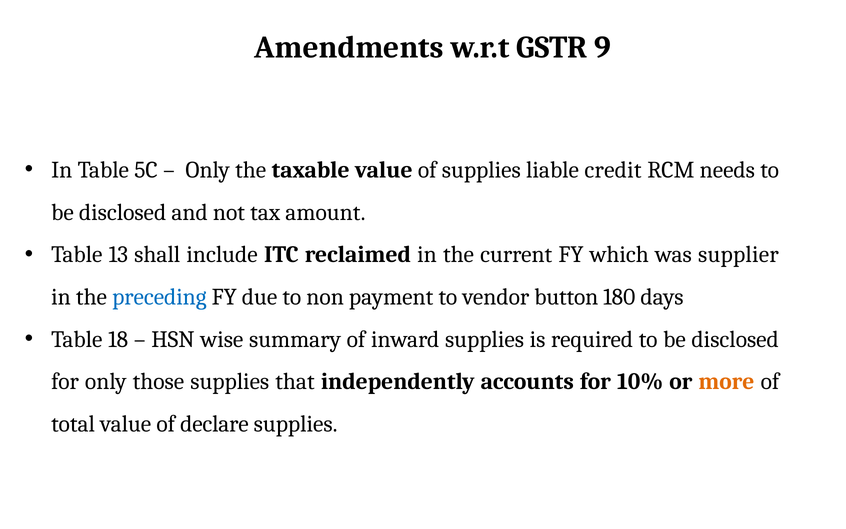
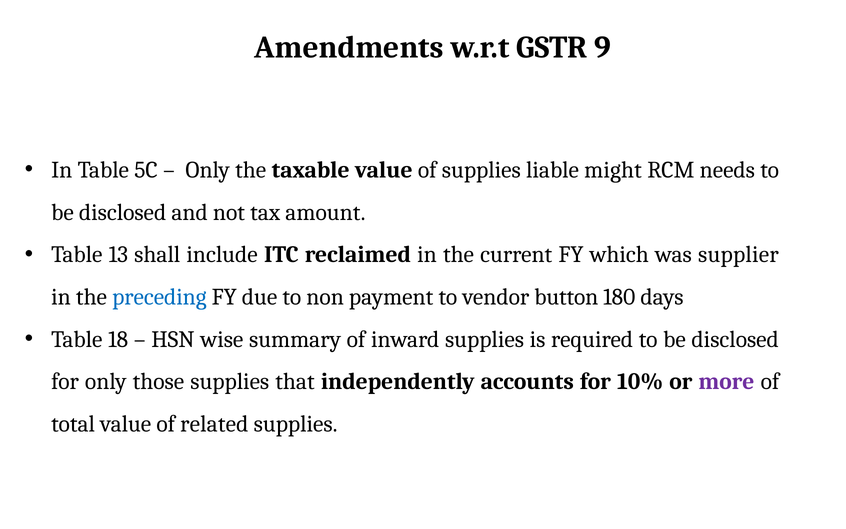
credit: credit -> might (613, 170)
more colour: orange -> purple (726, 381)
declare: declare -> related (214, 424)
